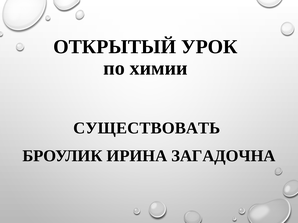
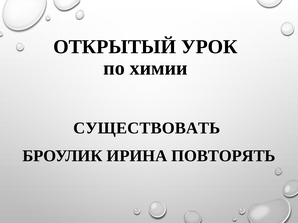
ЗАГАДОЧНА: ЗАГАДОЧНА -> ПОВТОРЯТЬ (223, 156)
